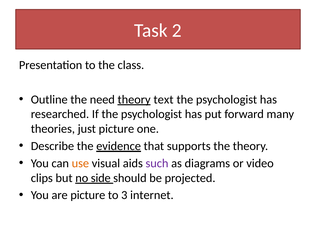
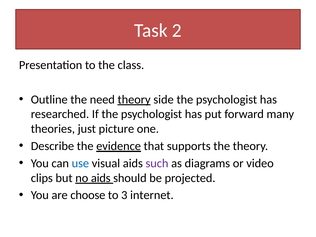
text: text -> side (164, 99)
use colour: orange -> blue (80, 163)
no side: side -> aids (101, 178)
are picture: picture -> choose (88, 195)
